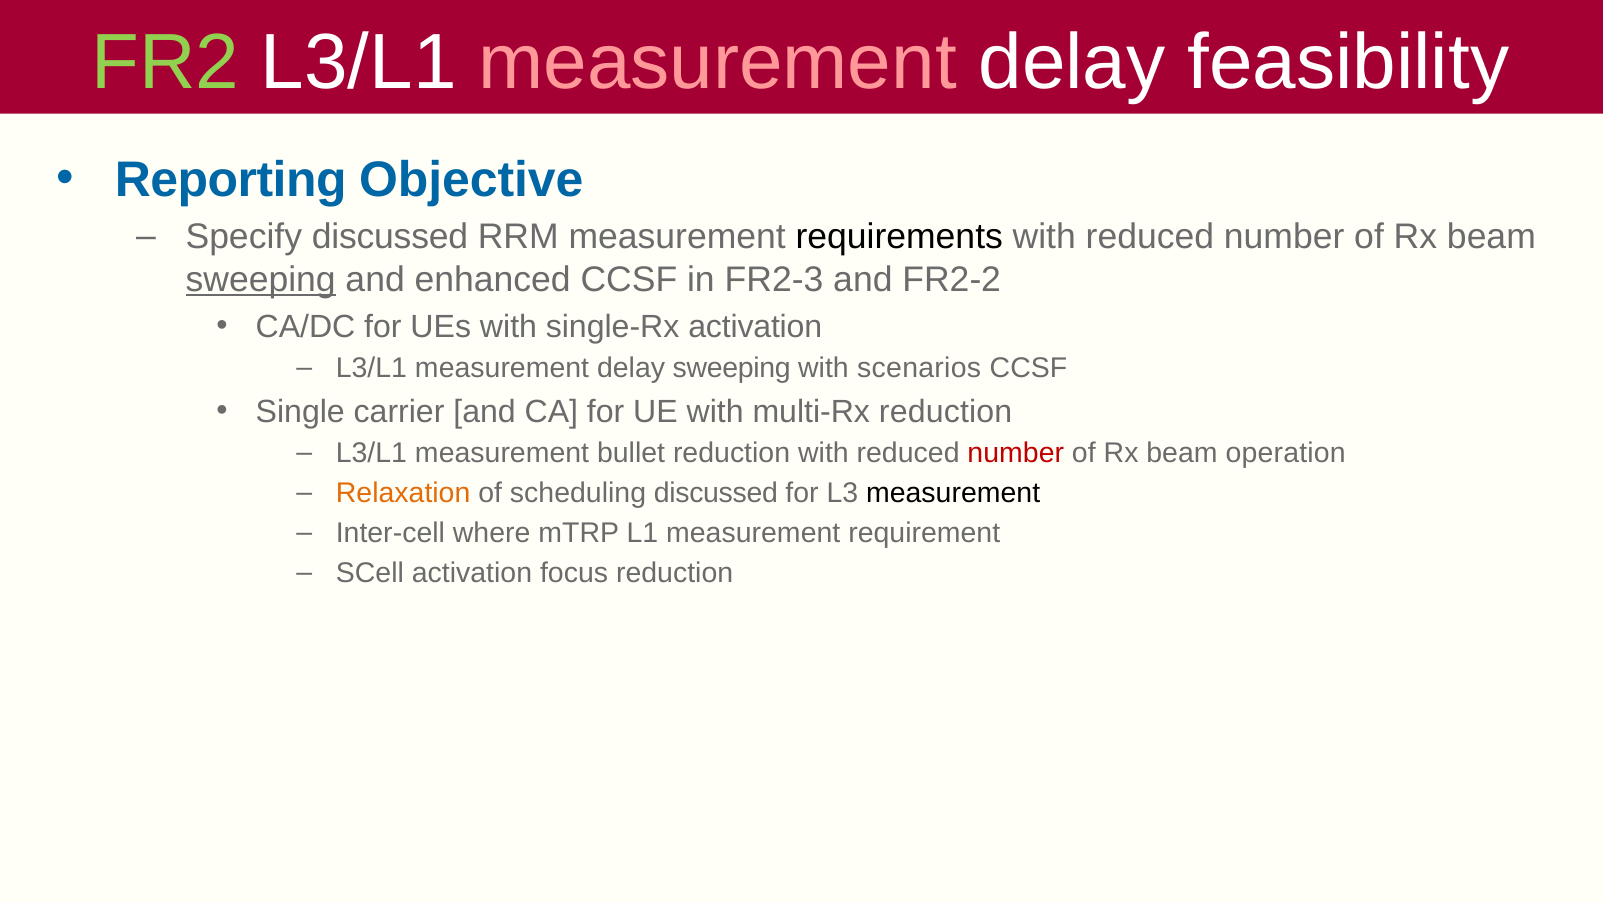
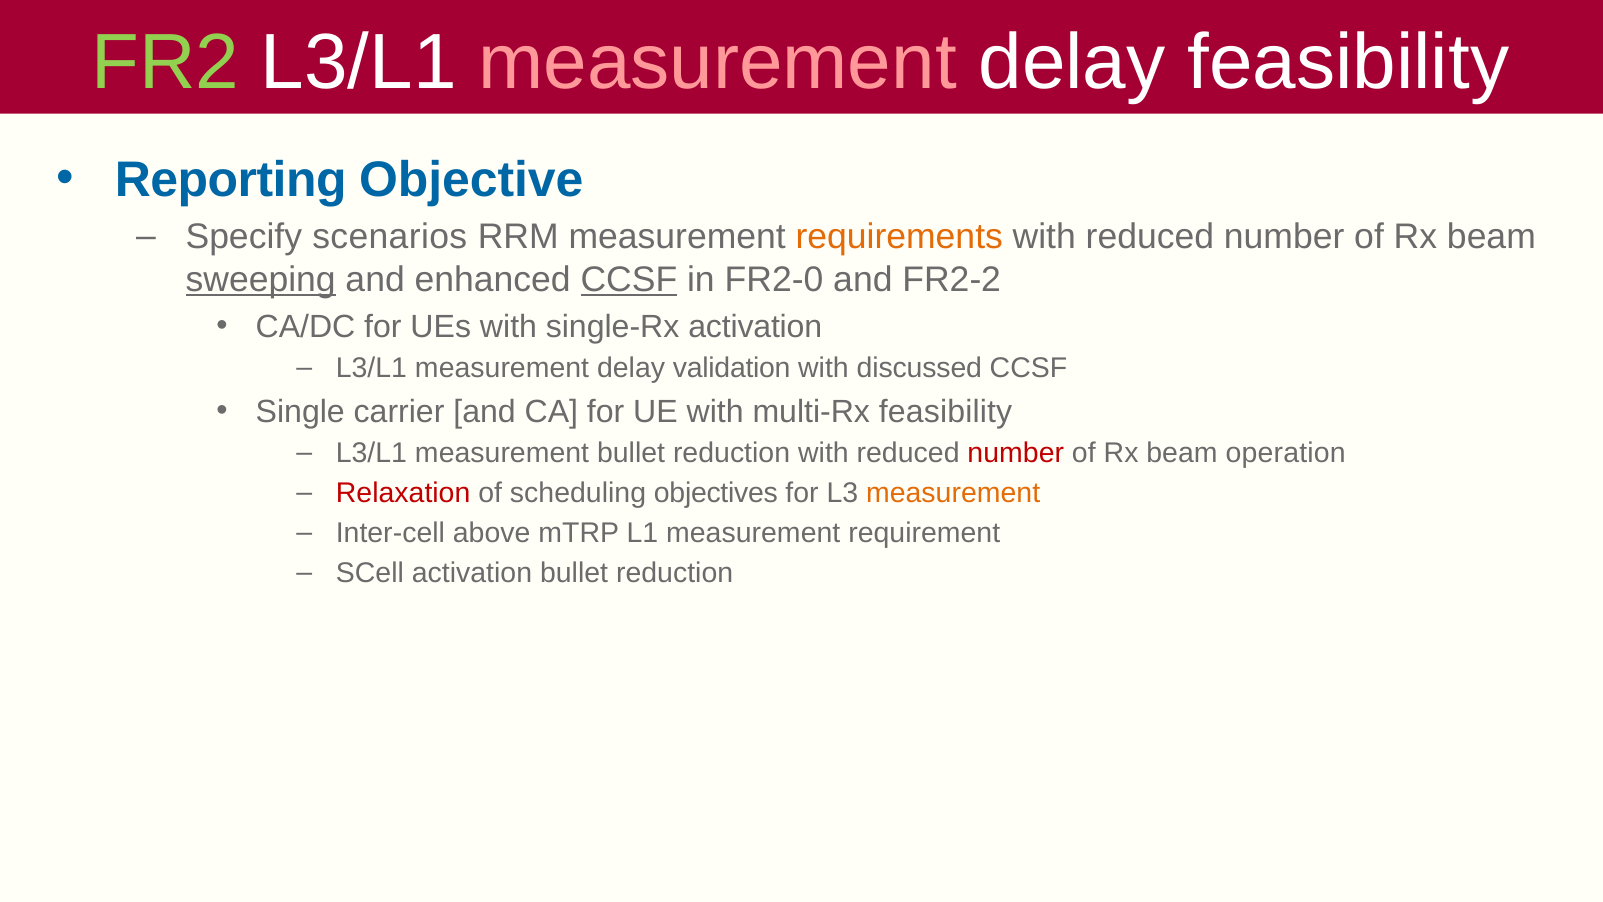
Specify discussed: discussed -> scenarios (390, 237)
requirements colour: black -> orange (899, 237)
CCSF underline: none -> present (629, 280)
FR2-3: FR2-3 -> FR2-0 (774, 280)
delay sweeping: sweeping -> validation (732, 368)
scenarios: scenarios -> discussed (919, 368)
multi-Rx reduction: reduction -> feasibility (946, 411)
Relaxation colour: orange -> red (403, 493)
scheduling discussed: discussed -> objectives (716, 493)
measurement colour: black -> orange (953, 493)
where: where -> above (492, 533)
activation focus: focus -> bullet (574, 573)
